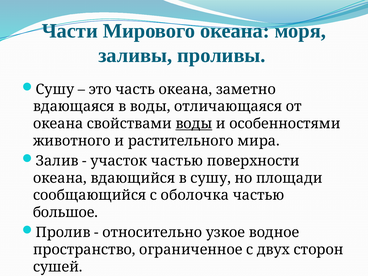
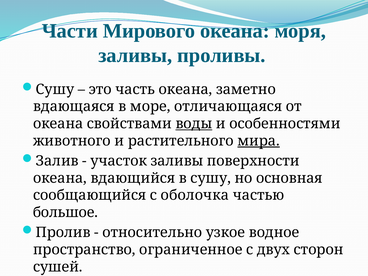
в воды: воды -> море (150, 106)
мира underline: none -> present (259, 141)
участок частью: частью -> заливы (177, 161)
площади: площади -> основная (289, 178)
